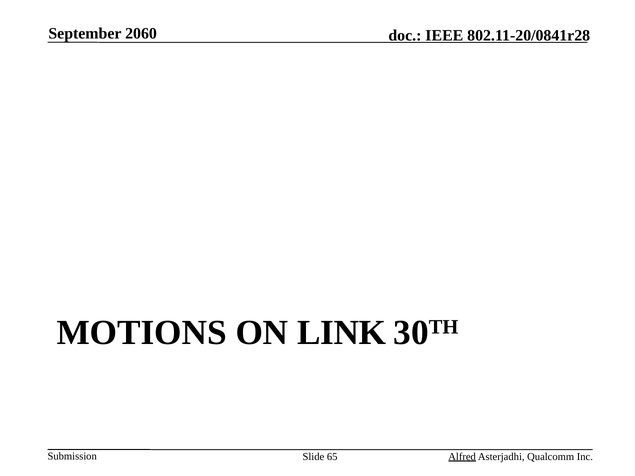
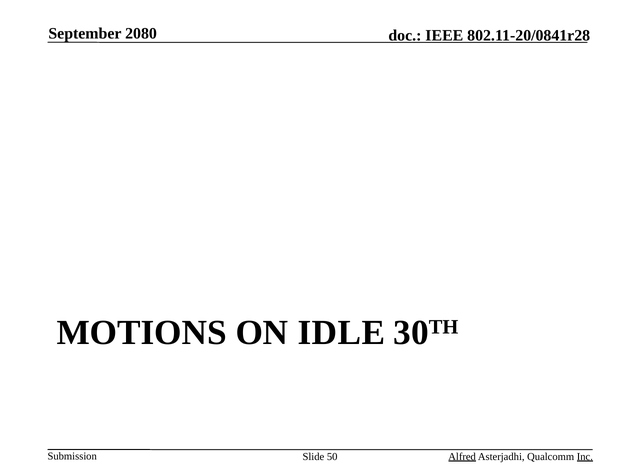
2060: 2060 -> 2080 (141, 34)
LINK: LINK -> IDLE (341, 333)
65: 65 -> 50 (332, 457)
Inc underline: none -> present (585, 457)
